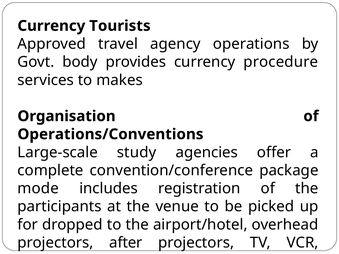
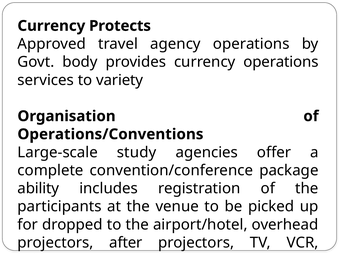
Tourists: Tourists -> Protects (120, 26)
currency procedure: procedure -> operations (281, 62)
makes: makes -> variety (120, 80)
mode: mode -> ability (38, 189)
